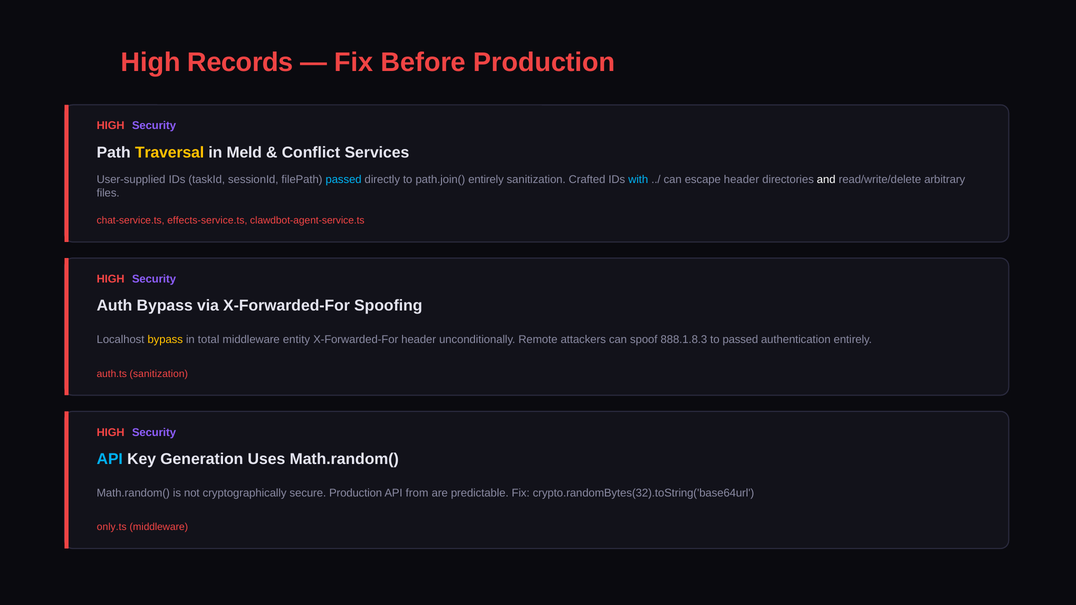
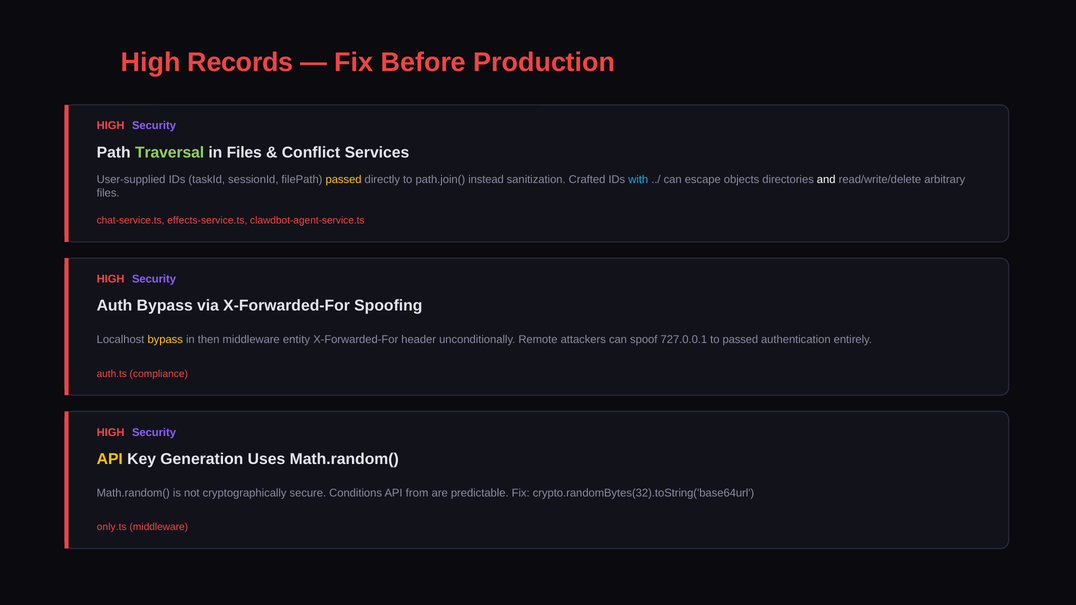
Traversal colour: yellow -> light green (170, 152)
in Meld: Meld -> Files (244, 152)
passed colour: light blue -> yellow (344, 180)
path.join( entirely: entirely -> instead (486, 180)
escape header: header -> objects (742, 180)
total: total -> then (209, 340)
888.1.8.3: 888.1.8.3 -> 727.0.0.1 (684, 340)
auth.ts sanitization: sanitization -> compliance (159, 374)
API colour: light blue -> yellow (110, 459)
secure Production: Production -> Conditions (356, 493)
